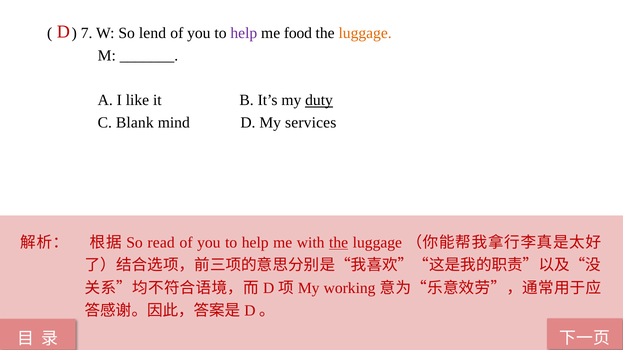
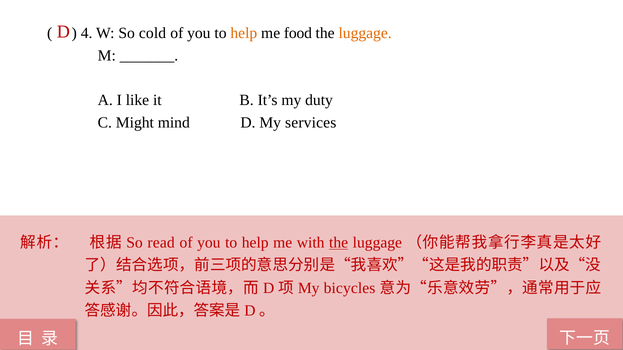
7: 7 -> 4 (87, 33)
lend: lend -> cold (153, 33)
help colour: purple -> orange (244, 33)
duty underline: present -> none (319, 100)
Blank: Blank -> Might (135, 123)
working: working -> bicycles (350, 288)
